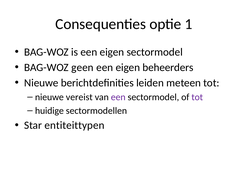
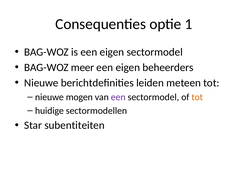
geen: geen -> meer (83, 67)
vereist: vereist -> mogen (79, 97)
tot colour: purple -> orange (197, 97)
entiteittypen: entiteittypen -> subentiteiten (75, 125)
